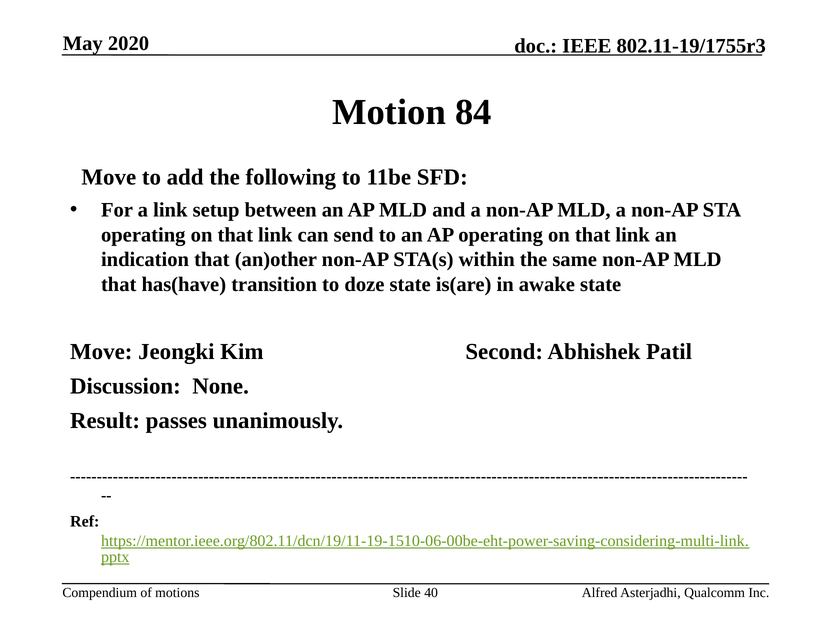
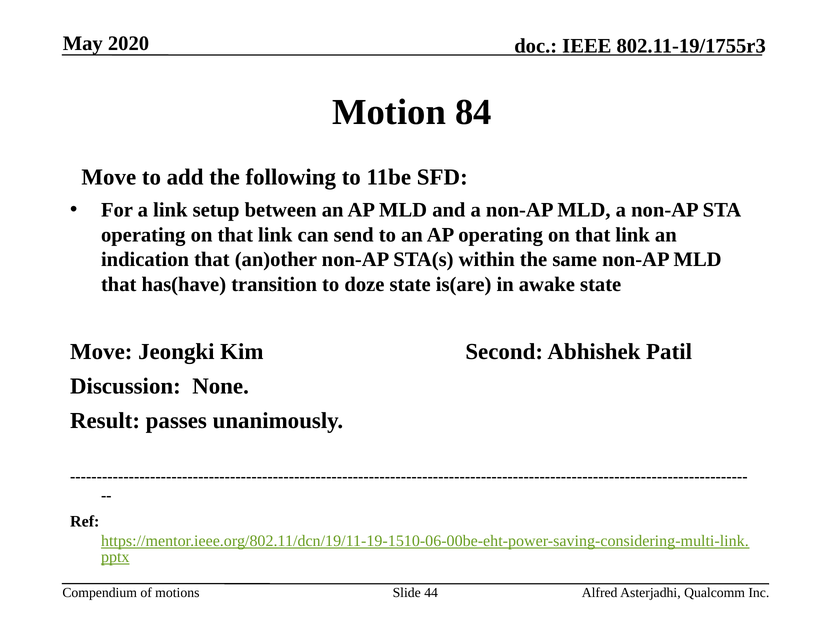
40: 40 -> 44 (431, 593)
